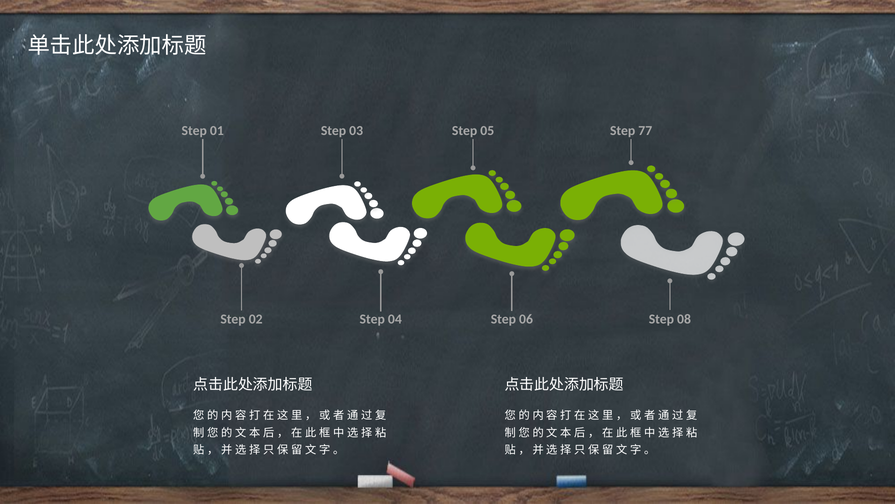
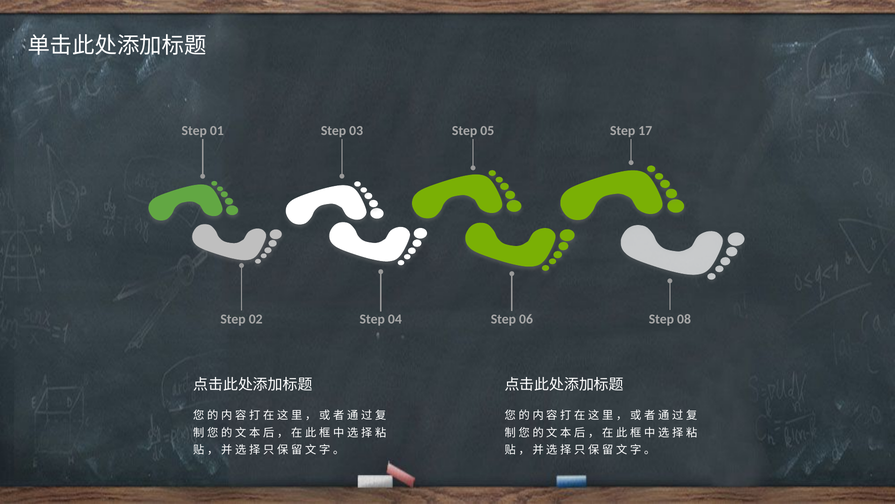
77: 77 -> 17 (645, 130)
